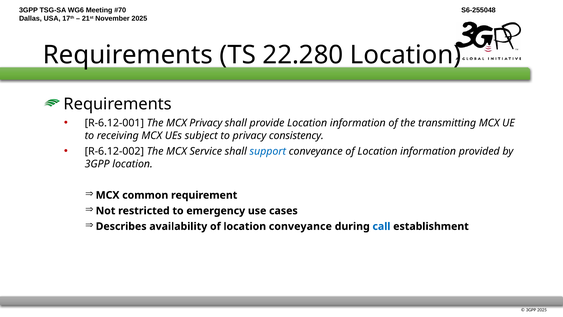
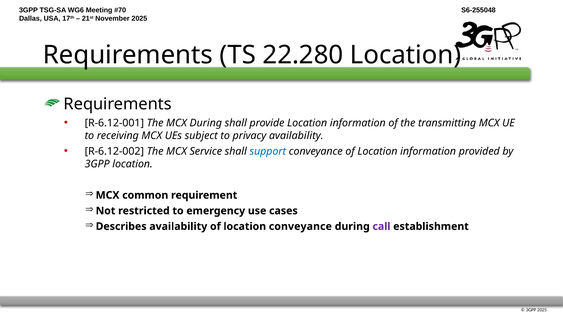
MCX Privacy: Privacy -> During (206, 123)
privacy consistency: consistency -> availability (296, 136)
call colour: blue -> purple (381, 226)
